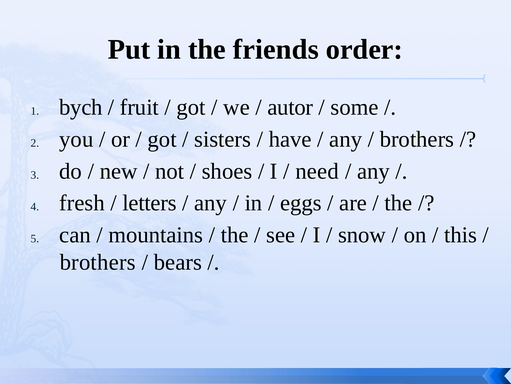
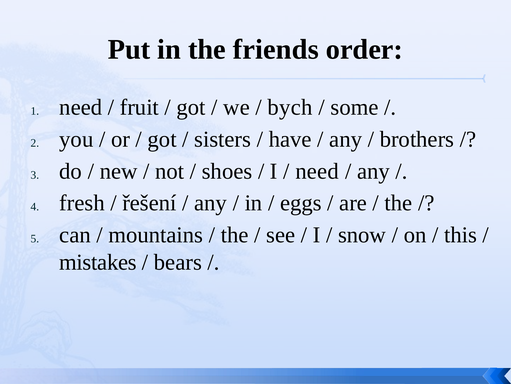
bych: bych -> need (81, 107)
autor: autor -> bych (290, 107)
letters: letters -> řešení (149, 203)
brothers: brothers -> mistakes (98, 262)
